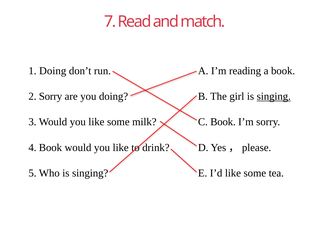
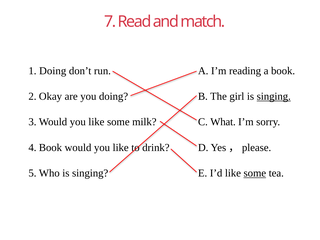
2 Sorry: Sorry -> Okay (50, 96)
C Book: Book -> What (223, 122)
some underline: none -> present (255, 173)
